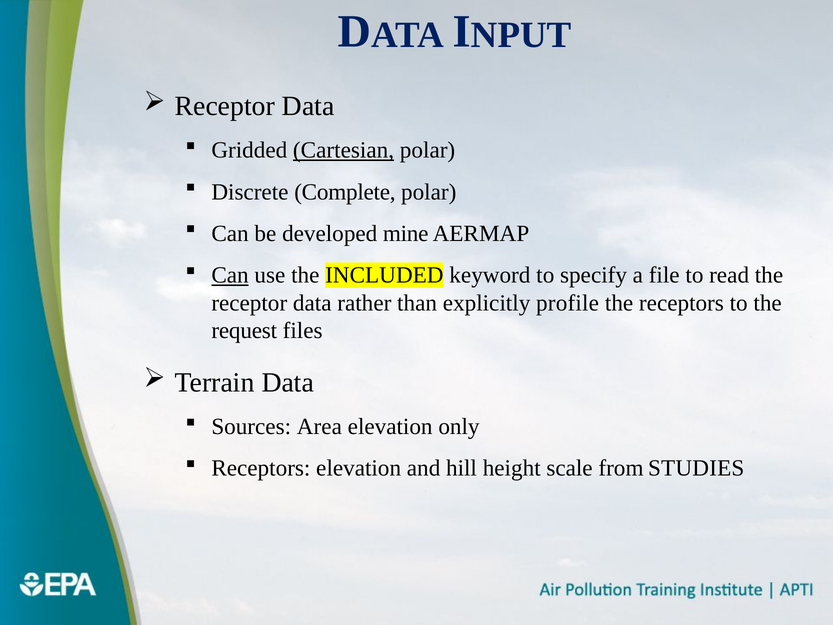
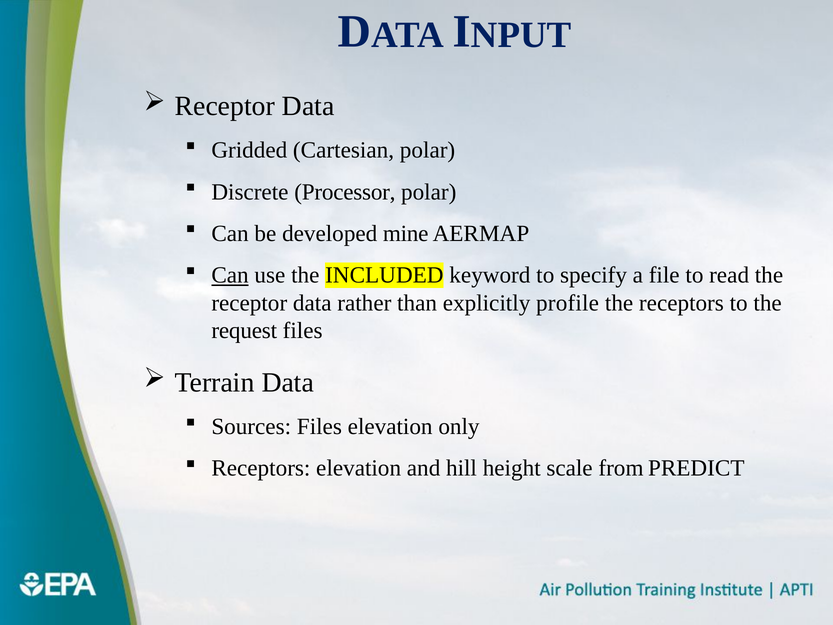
Cartesian underline: present -> none (344, 150)
Complete: Complete -> Processor (345, 192)
Sources Area: Area -> Files (319, 426)
STUDIES: STUDIES -> PREDICT (696, 468)
